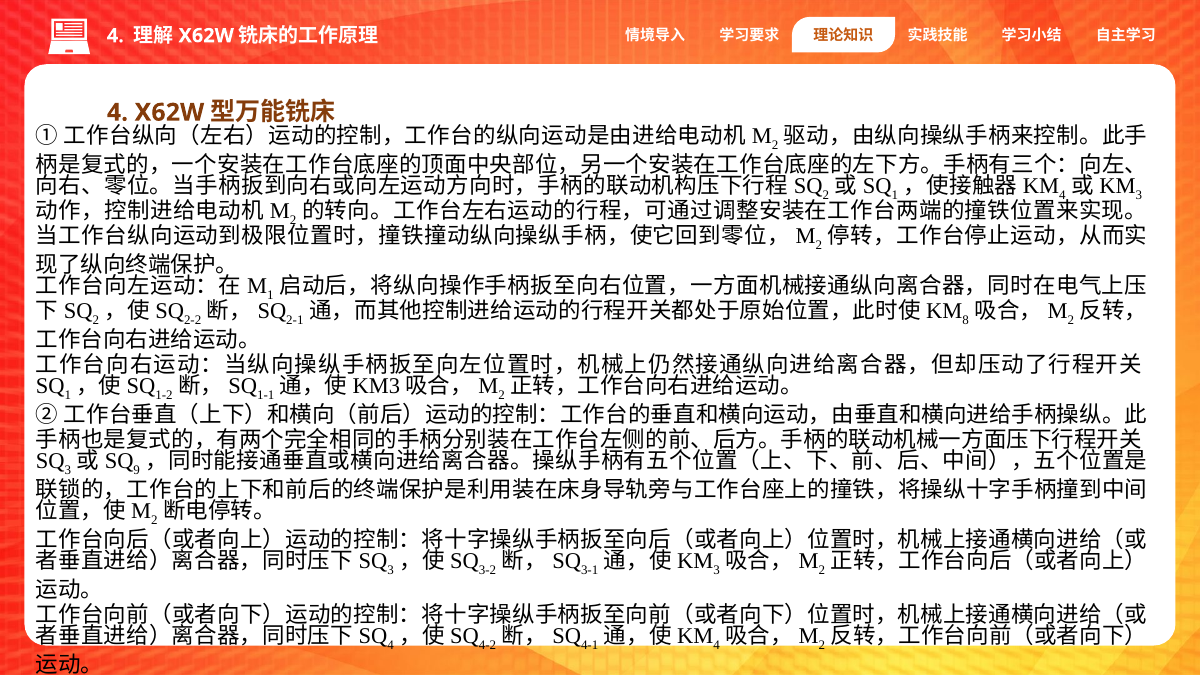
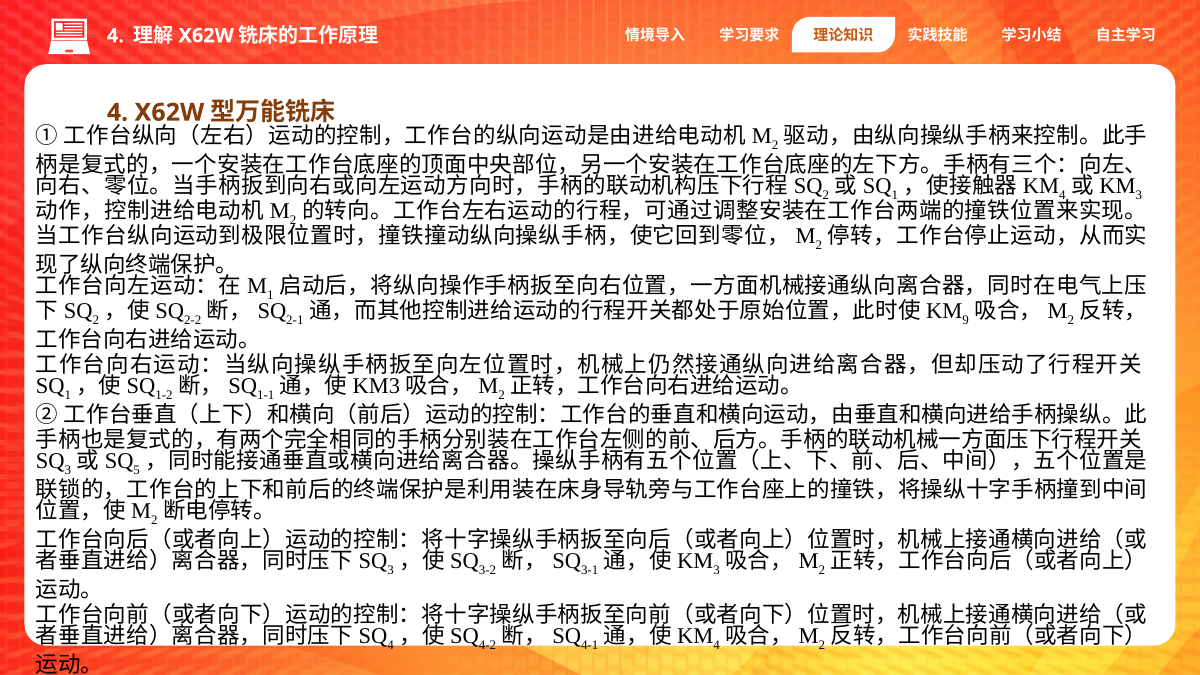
8: 8 -> 9 (966, 320)
9: 9 -> 5 (137, 470)
